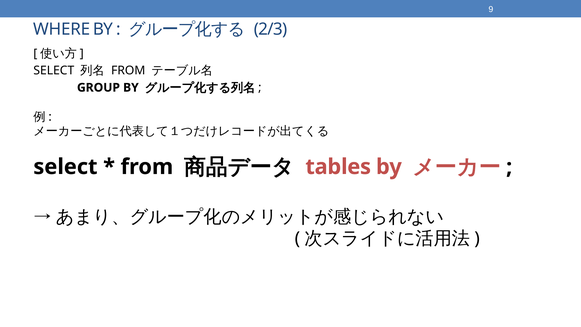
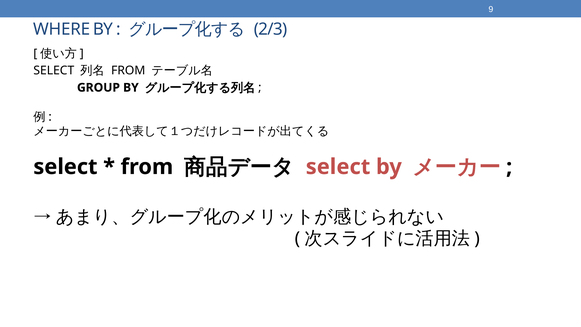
tables: tables -> select (338, 167)
